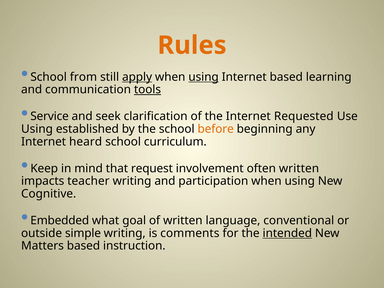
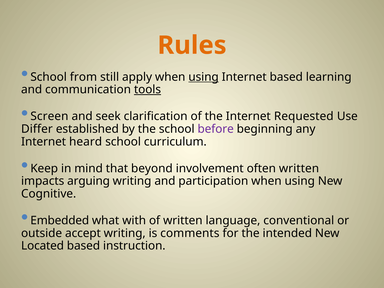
apply underline: present -> none (137, 77)
Service: Service -> Screen (49, 116)
Using: Using -> Differ (37, 129)
before colour: orange -> purple (216, 129)
request: request -> beyond (152, 168)
teacher: teacher -> arguing (89, 181)
goal: goal -> with (134, 221)
simple: simple -> accept (83, 233)
intended underline: present -> none (287, 233)
Matters: Matters -> Located (43, 246)
